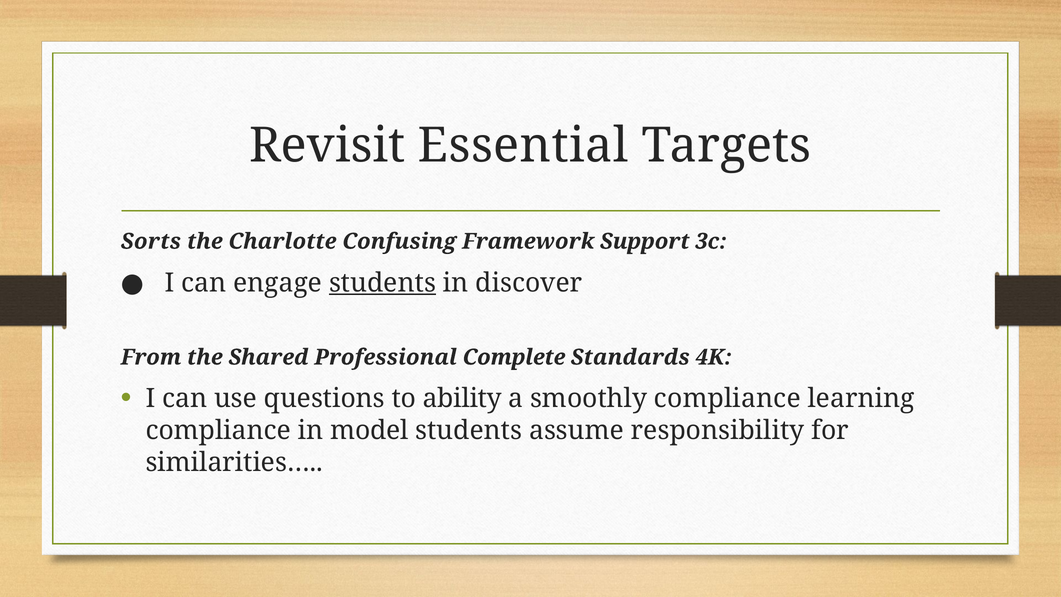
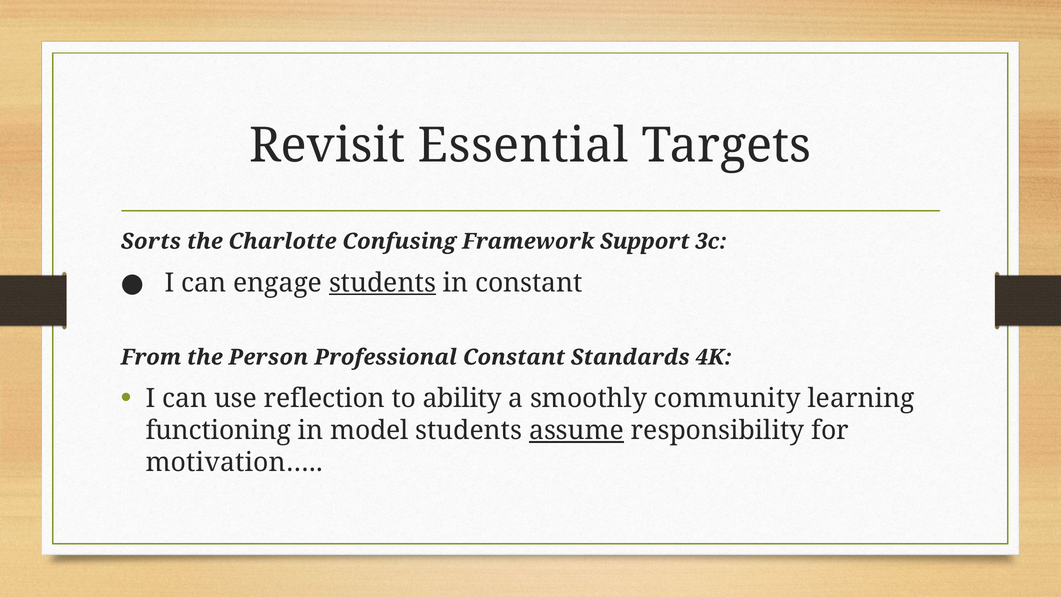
in discover: discover -> constant (529, 283)
Shared: Shared -> Person (268, 357)
Professional Complete: Complete -> Constant (514, 357)
questions: questions -> reflection (324, 399)
smoothly compliance: compliance -> community (727, 399)
compliance: compliance -> functioning (218, 430)
assume underline: none -> present (577, 430)
similarities…: similarities… -> motivation… (234, 462)
